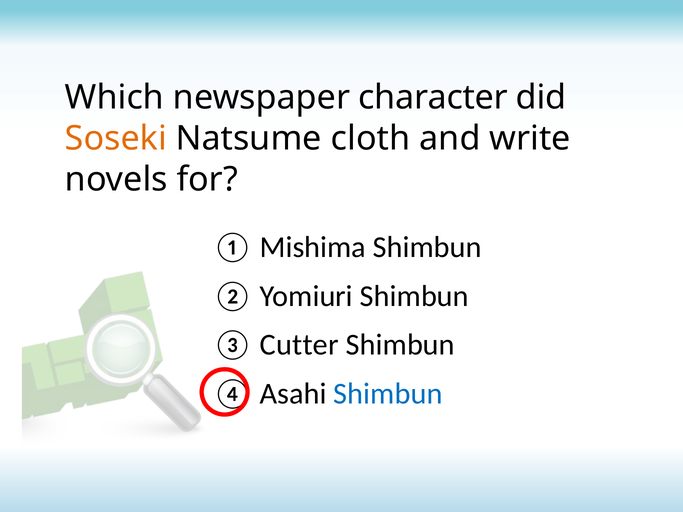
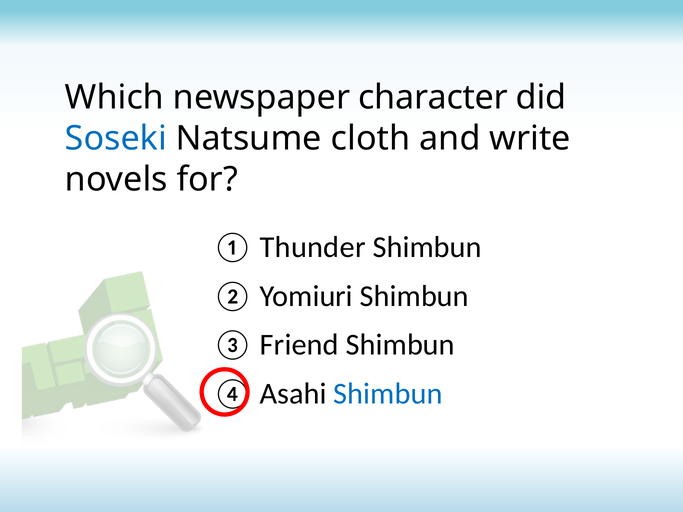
Soseki colour: orange -> blue (116, 139)
Mishima: Mishima -> Thunder (313, 248)
Cutter: Cutter -> Friend (299, 345)
